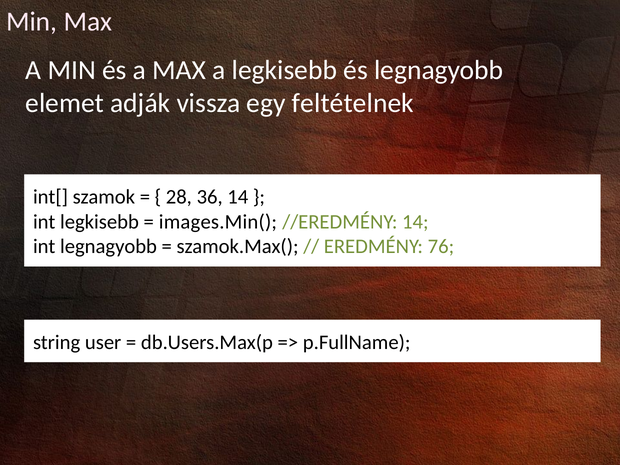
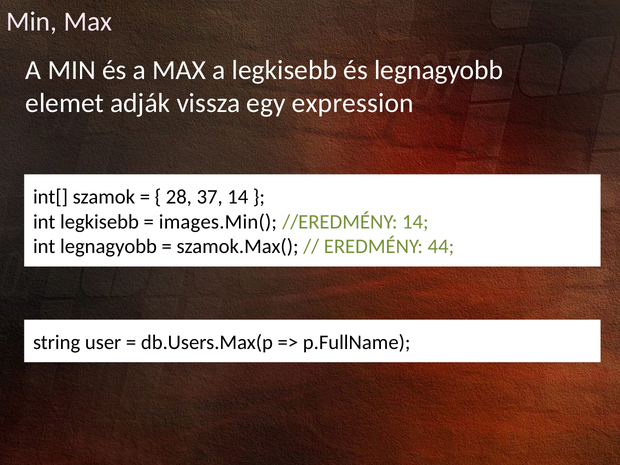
feltételnek: feltételnek -> expression (353, 103)
36: 36 -> 37 (210, 197)
76: 76 -> 44 (441, 247)
